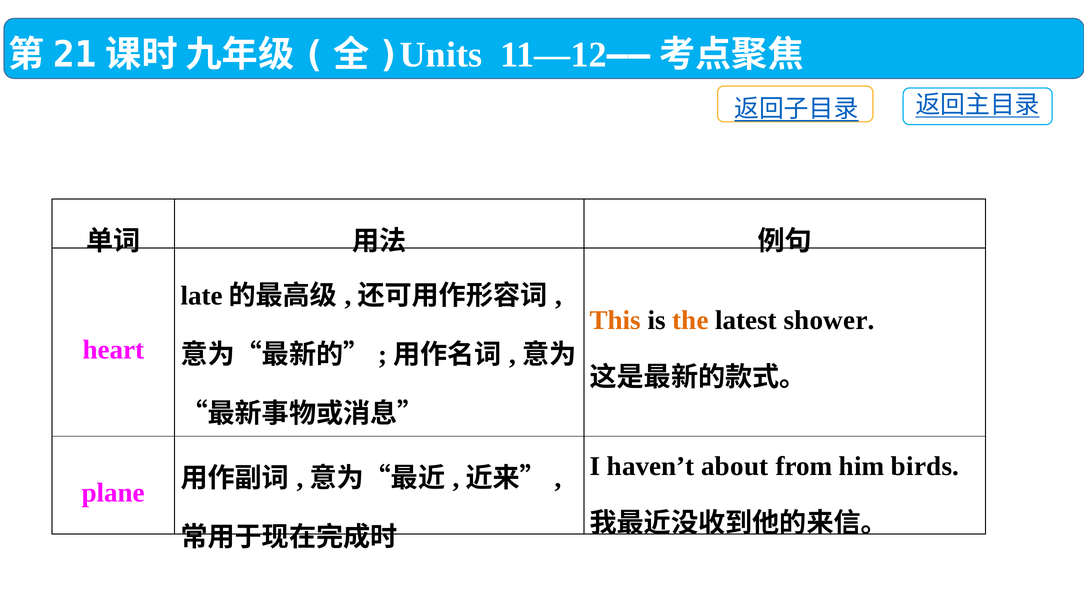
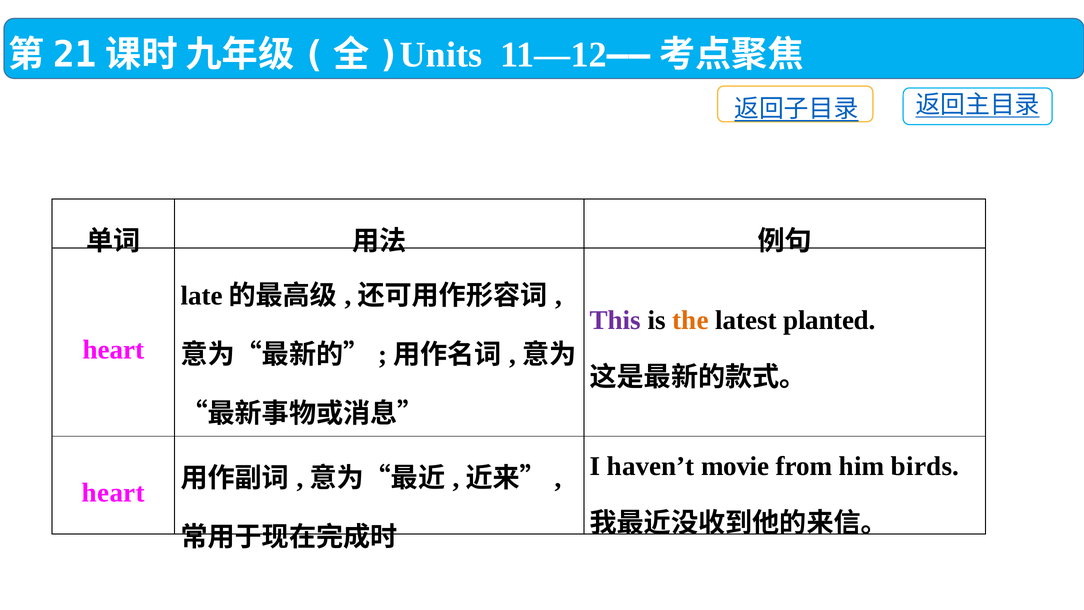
This colour: orange -> purple (615, 320)
shower: shower -> planted (829, 320)
about: about -> movie (735, 466)
plane: plane -> heart (113, 493)
